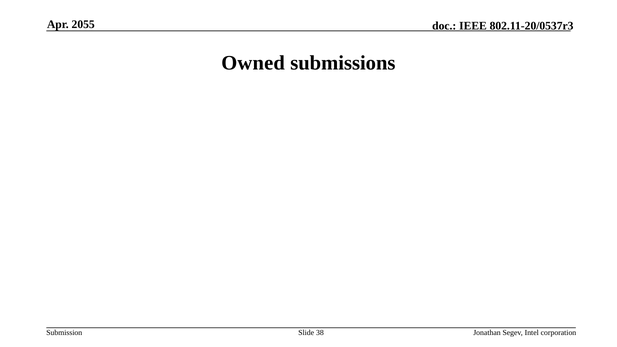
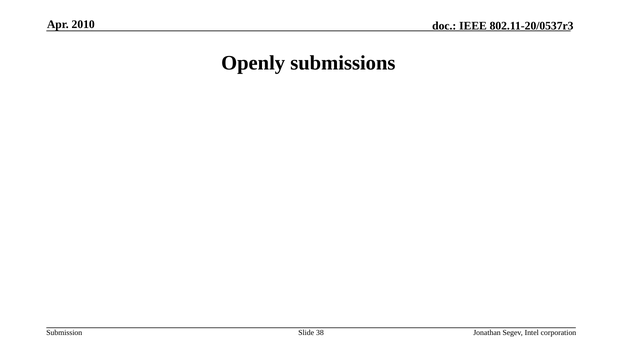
2055: 2055 -> 2010 (83, 25)
Owned: Owned -> Openly (253, 63)
